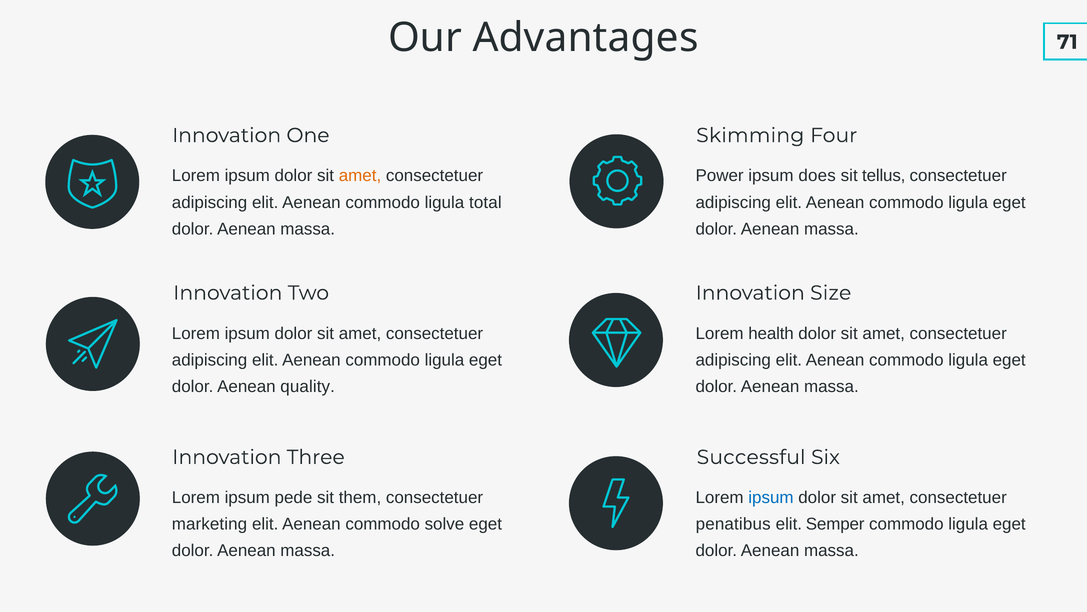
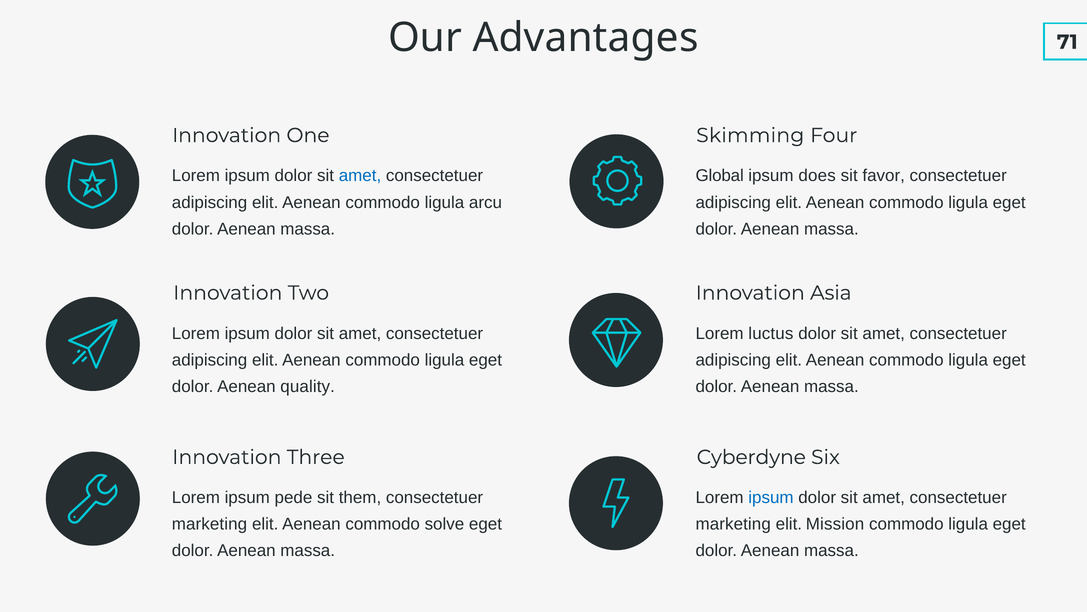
amet colour: orange -> blue (360, 176)
Power: Power -> Global (720, 176)
tellus: tellus -> favor (884, 176)
total: total -> arcu (485, 202)
Size: Size -> Asia (831, 293)
health: health -> luctus (771, 333)
Successful: Successful -> Cyberdyne (751, 457)
penatibus: penatibus -> marketing (733, 524)
Semper: Semper -> Mission (835, 524)
